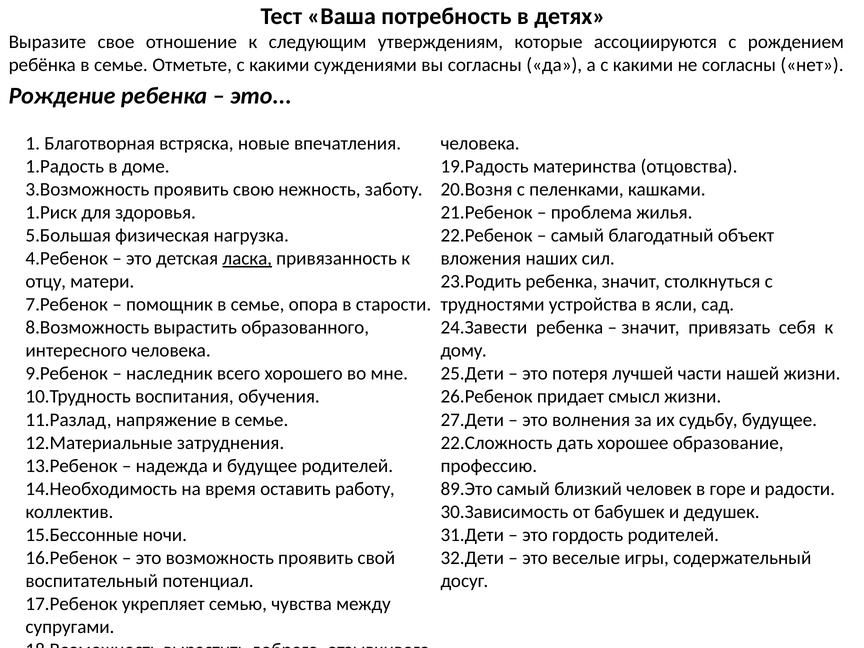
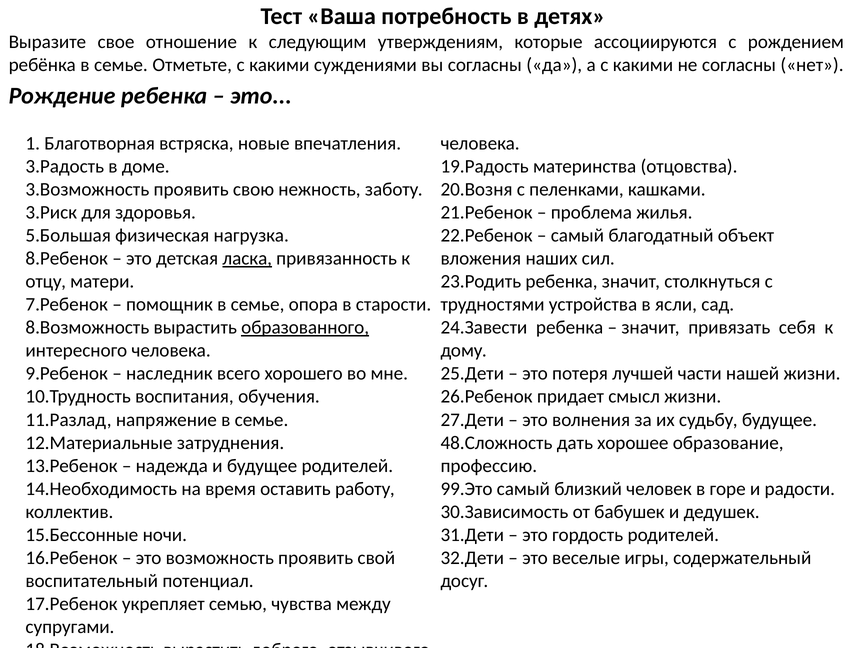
1.Радость: 1.Радость -> 3.Радость (65, 166)
1.Риск: 1.Риск -> 3.Риск (51, 212)
4.Ребенок: 4.Ребенок -> 8.Ребенок (67, 258)
образованного underline: none -> present (305, 328)
22.Сложность: 22.Сложность -> 48.Сложность (496, 443)
89.Это: 89.Это -> 99.Это (467, 489)
